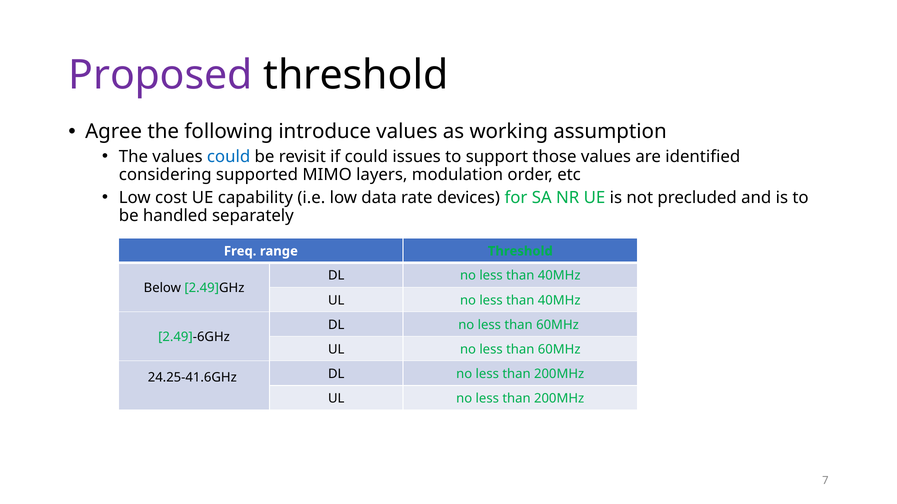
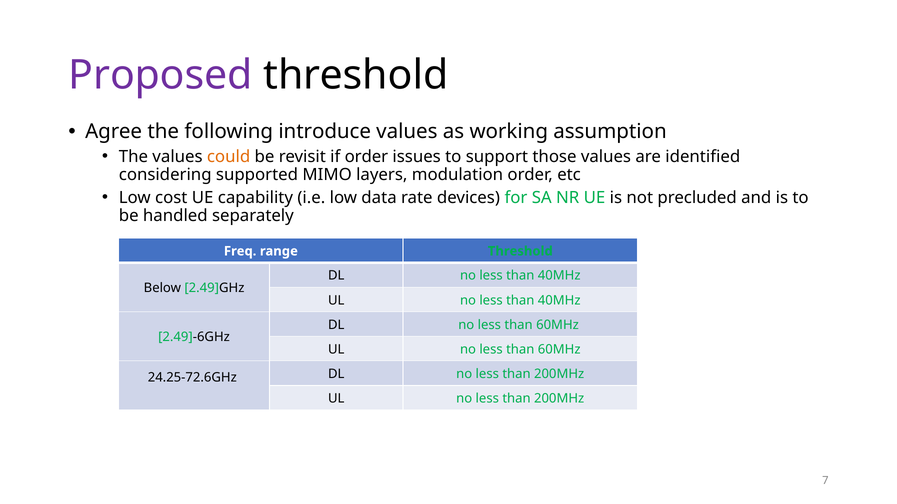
could colour: blue -> orange (229, 157)
if could: could -> order (366, 157)
24.25-41.6GHz: 24.25-41.6GHz -> 24.25-72.6GHz (192, 378)
